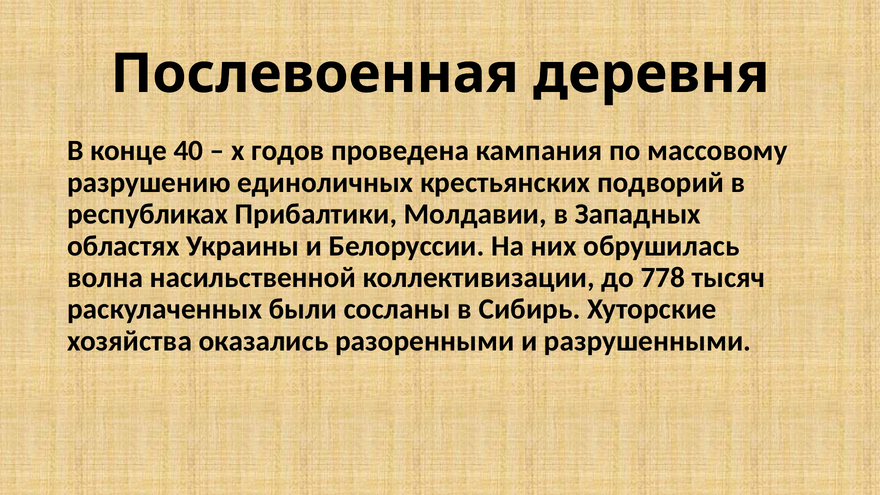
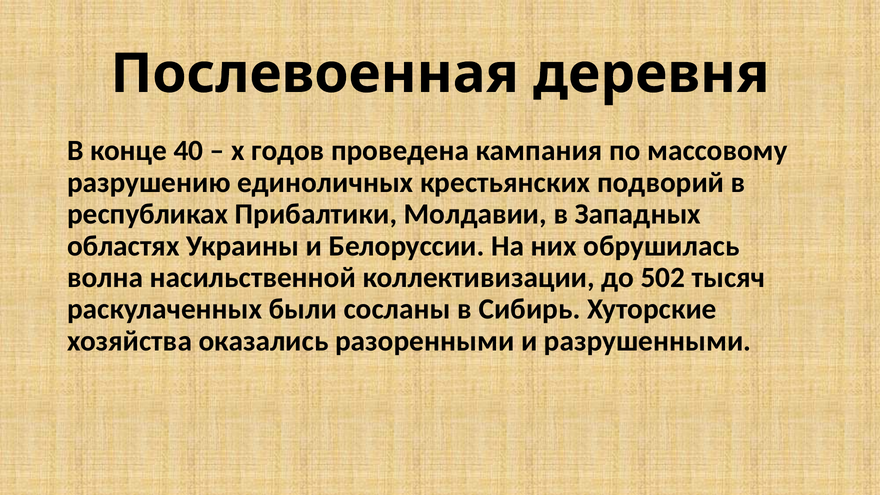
778: 778 -> 502 (663, 278)
